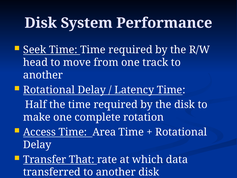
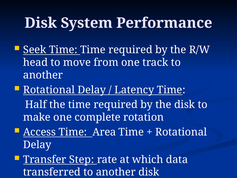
That: That -> Step (82, 159)
